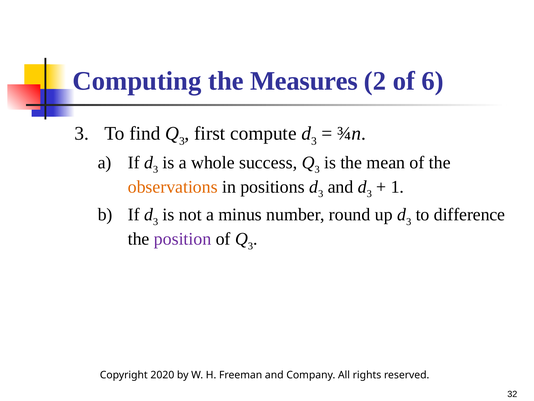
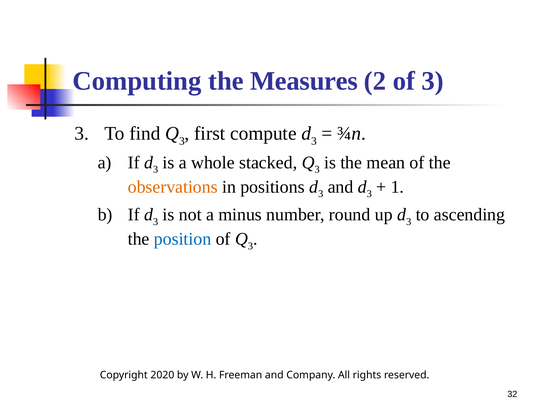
of 6: 6 -> 3 (433, 81)
success: success -> stacked (268, 162)
difference: difference -> ascending (470, 214)
position colour: purple -> blue (183, 239)
